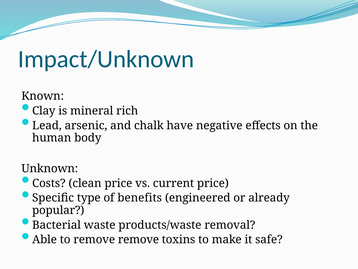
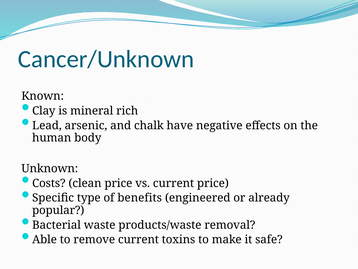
Impact/Unknown: Impact/Unknown -> Cancer/Unknown (106, 59)
remove remove: remove -> current (138, 239)
